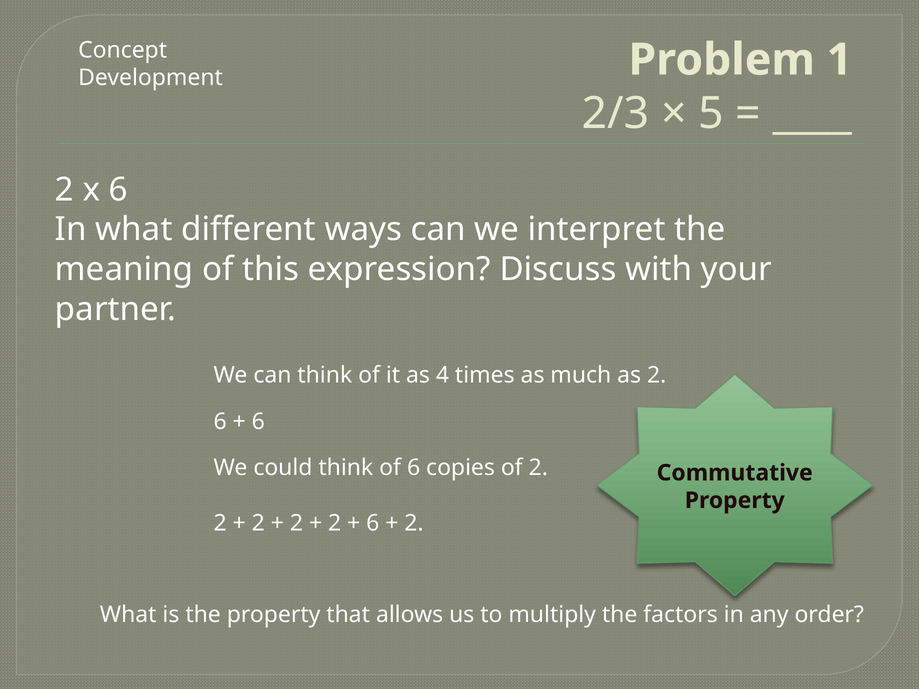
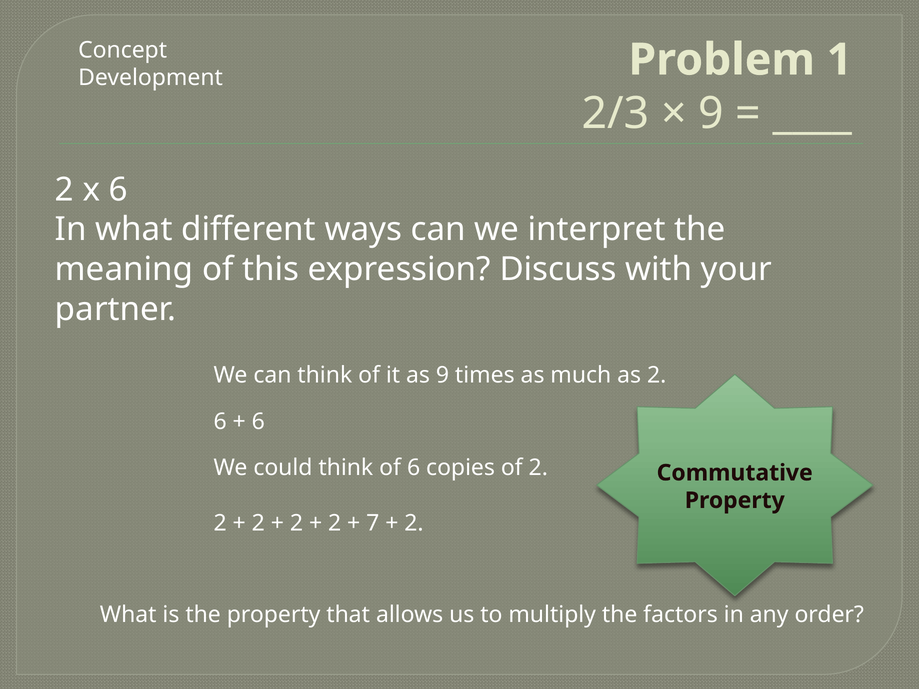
5: 5 -> 9 (711, 114)
as 4: 4 -> 9 (442, 375)
6: 6 -> 7 (373, 524)
